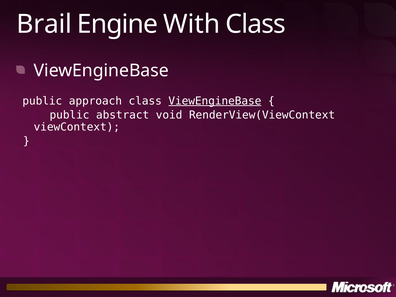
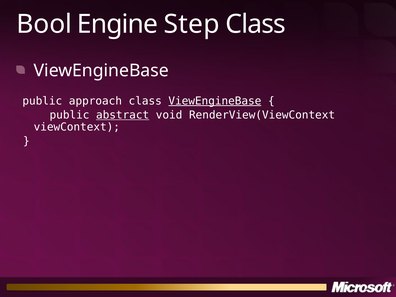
Brail: Brail -> Bool (44, 24)
With: With -> Step (192, 24)
abstract underline: none -> present (123, 115)
